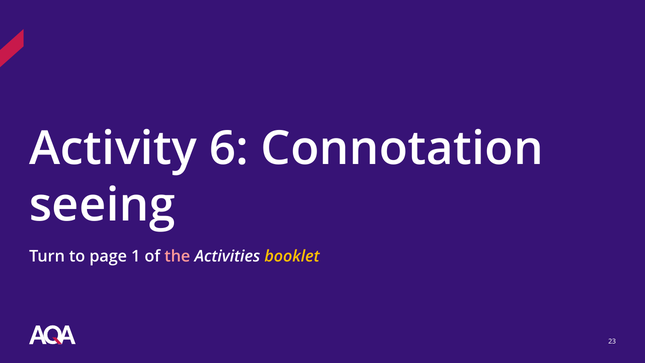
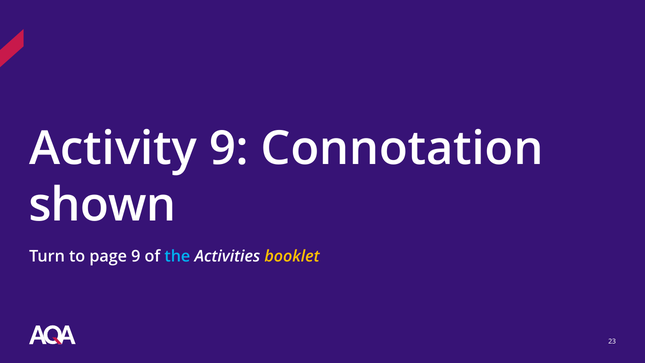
Activity 6: 6 -> 9 (229, 148)
seeing: seeing -> shown (102, 205)
page 1: 1 -> 9 (136, 257)
the colour: pink -> light blue (177, 257)
